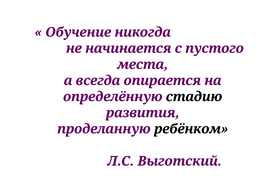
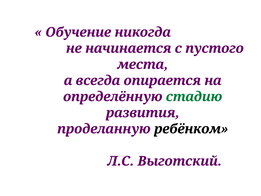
стадию colour: black -> green (194, 97)
